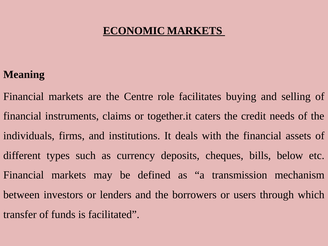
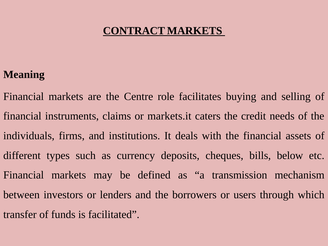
ECONOMIC: ECONOMIC -> CONTRACT (134, 31)
together.it: together.it -> markets.it (169, 116)
